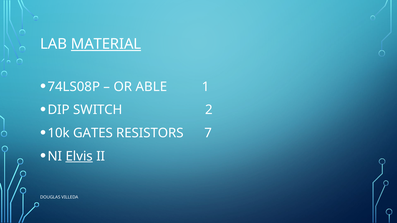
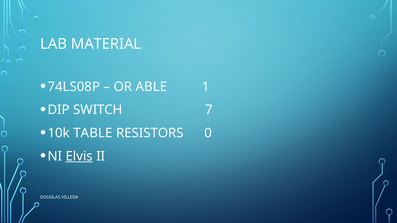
MATERIAL underline: present -> none (106, 44)
2: 2 -> 7 (209, 110)
GATES: GATES -> TABLE (93, 133)
7: 7 -> 0 (208, 133)
